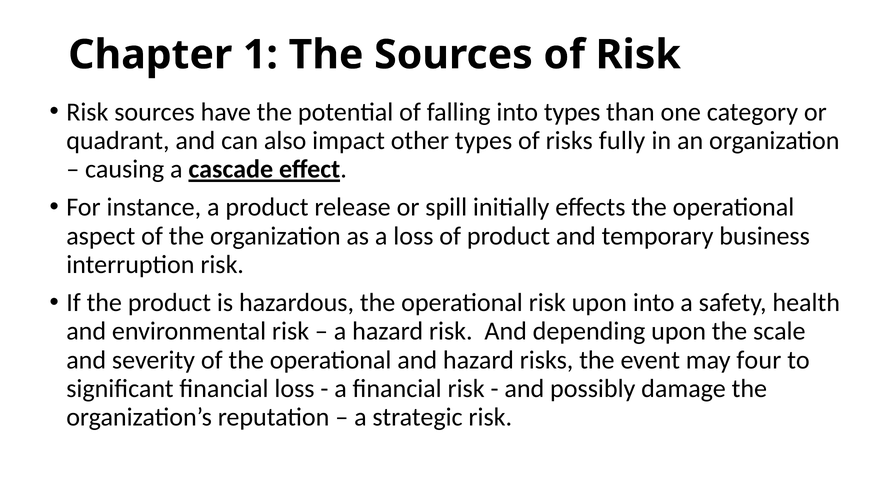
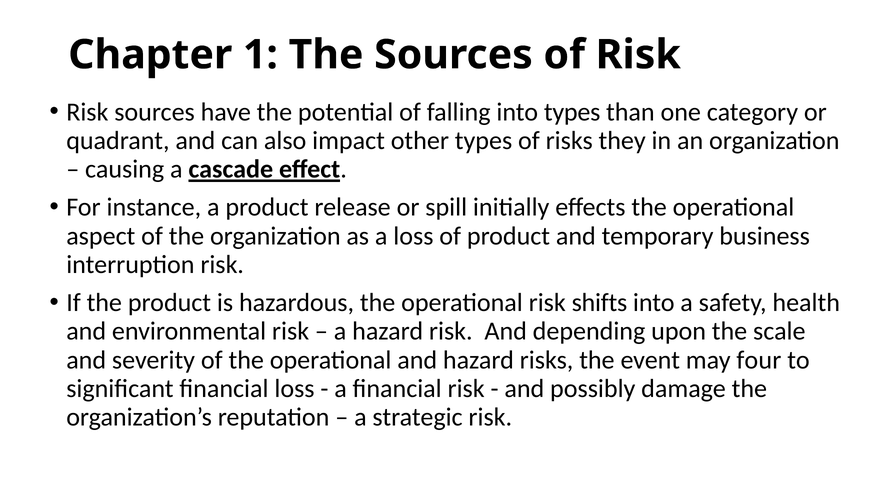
fully: fully -> they (622, 141)
risk upon: upon -> shifts (599, 303)
